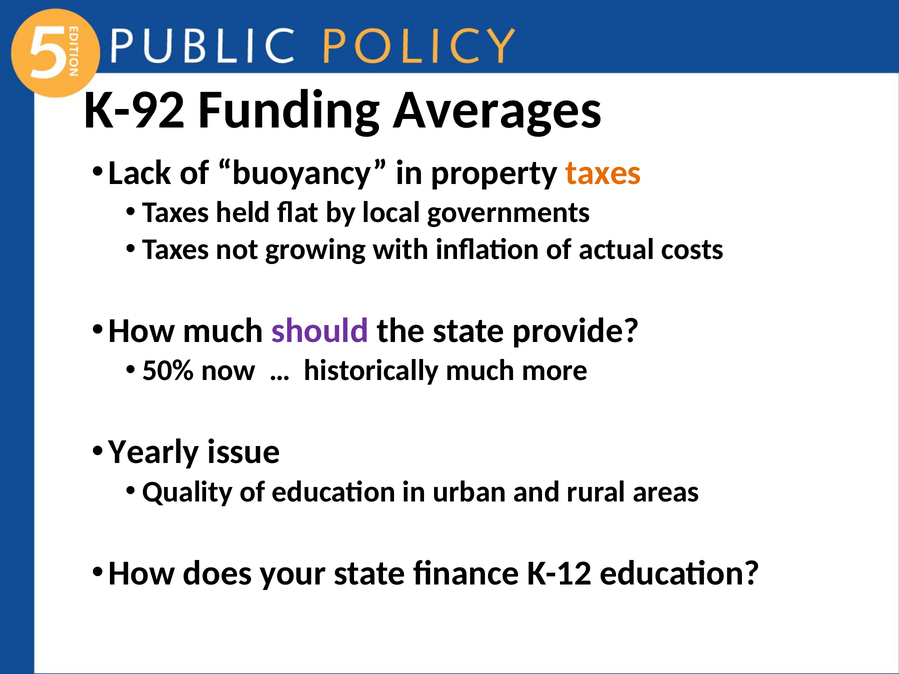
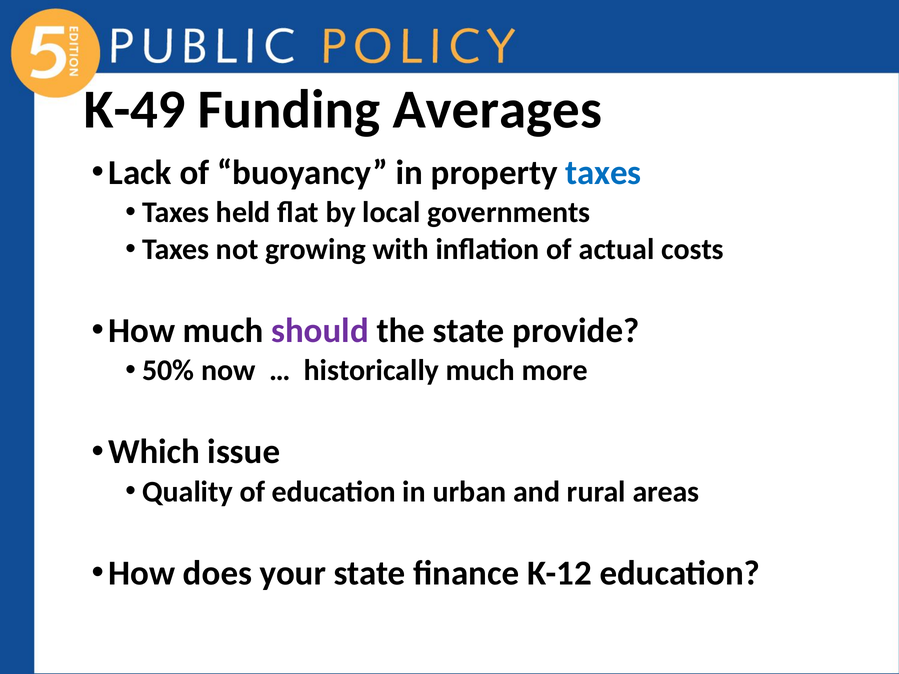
K-92: K-92 -> K-49 (135, 110)
taxes colour: orange -> blue (603, 173)
Yearly: Yearly -> Which (154, 452)
